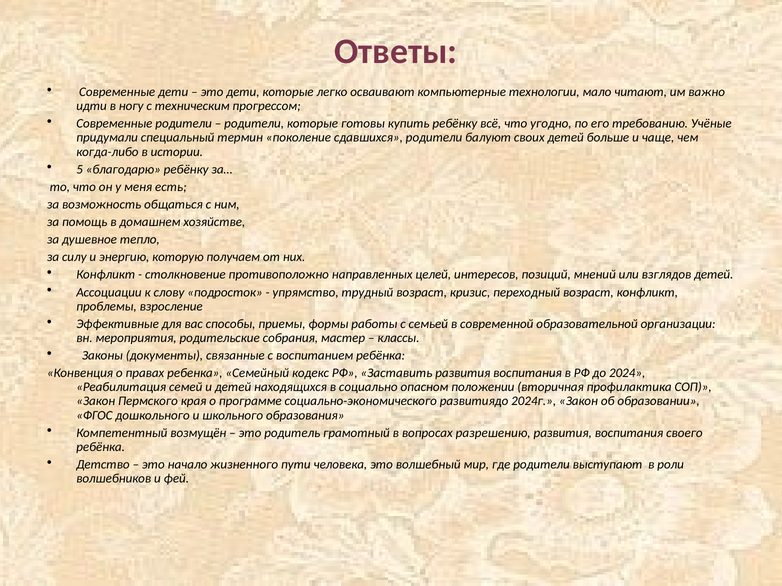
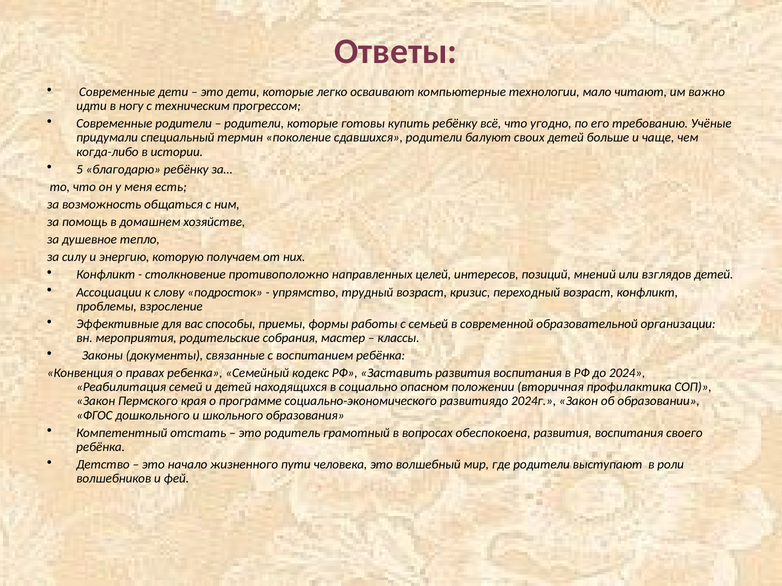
возмущён: возмущён -> отстать (198, 433)
разрешению: разрешению -> обеспокоена (493, 433)
